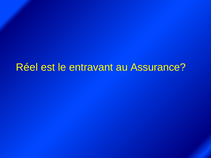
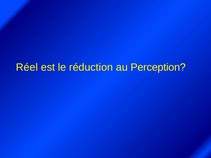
entravant: entravant -> réduction (91, 67)
Assurance: Assurance -> Perception (158, 67)
